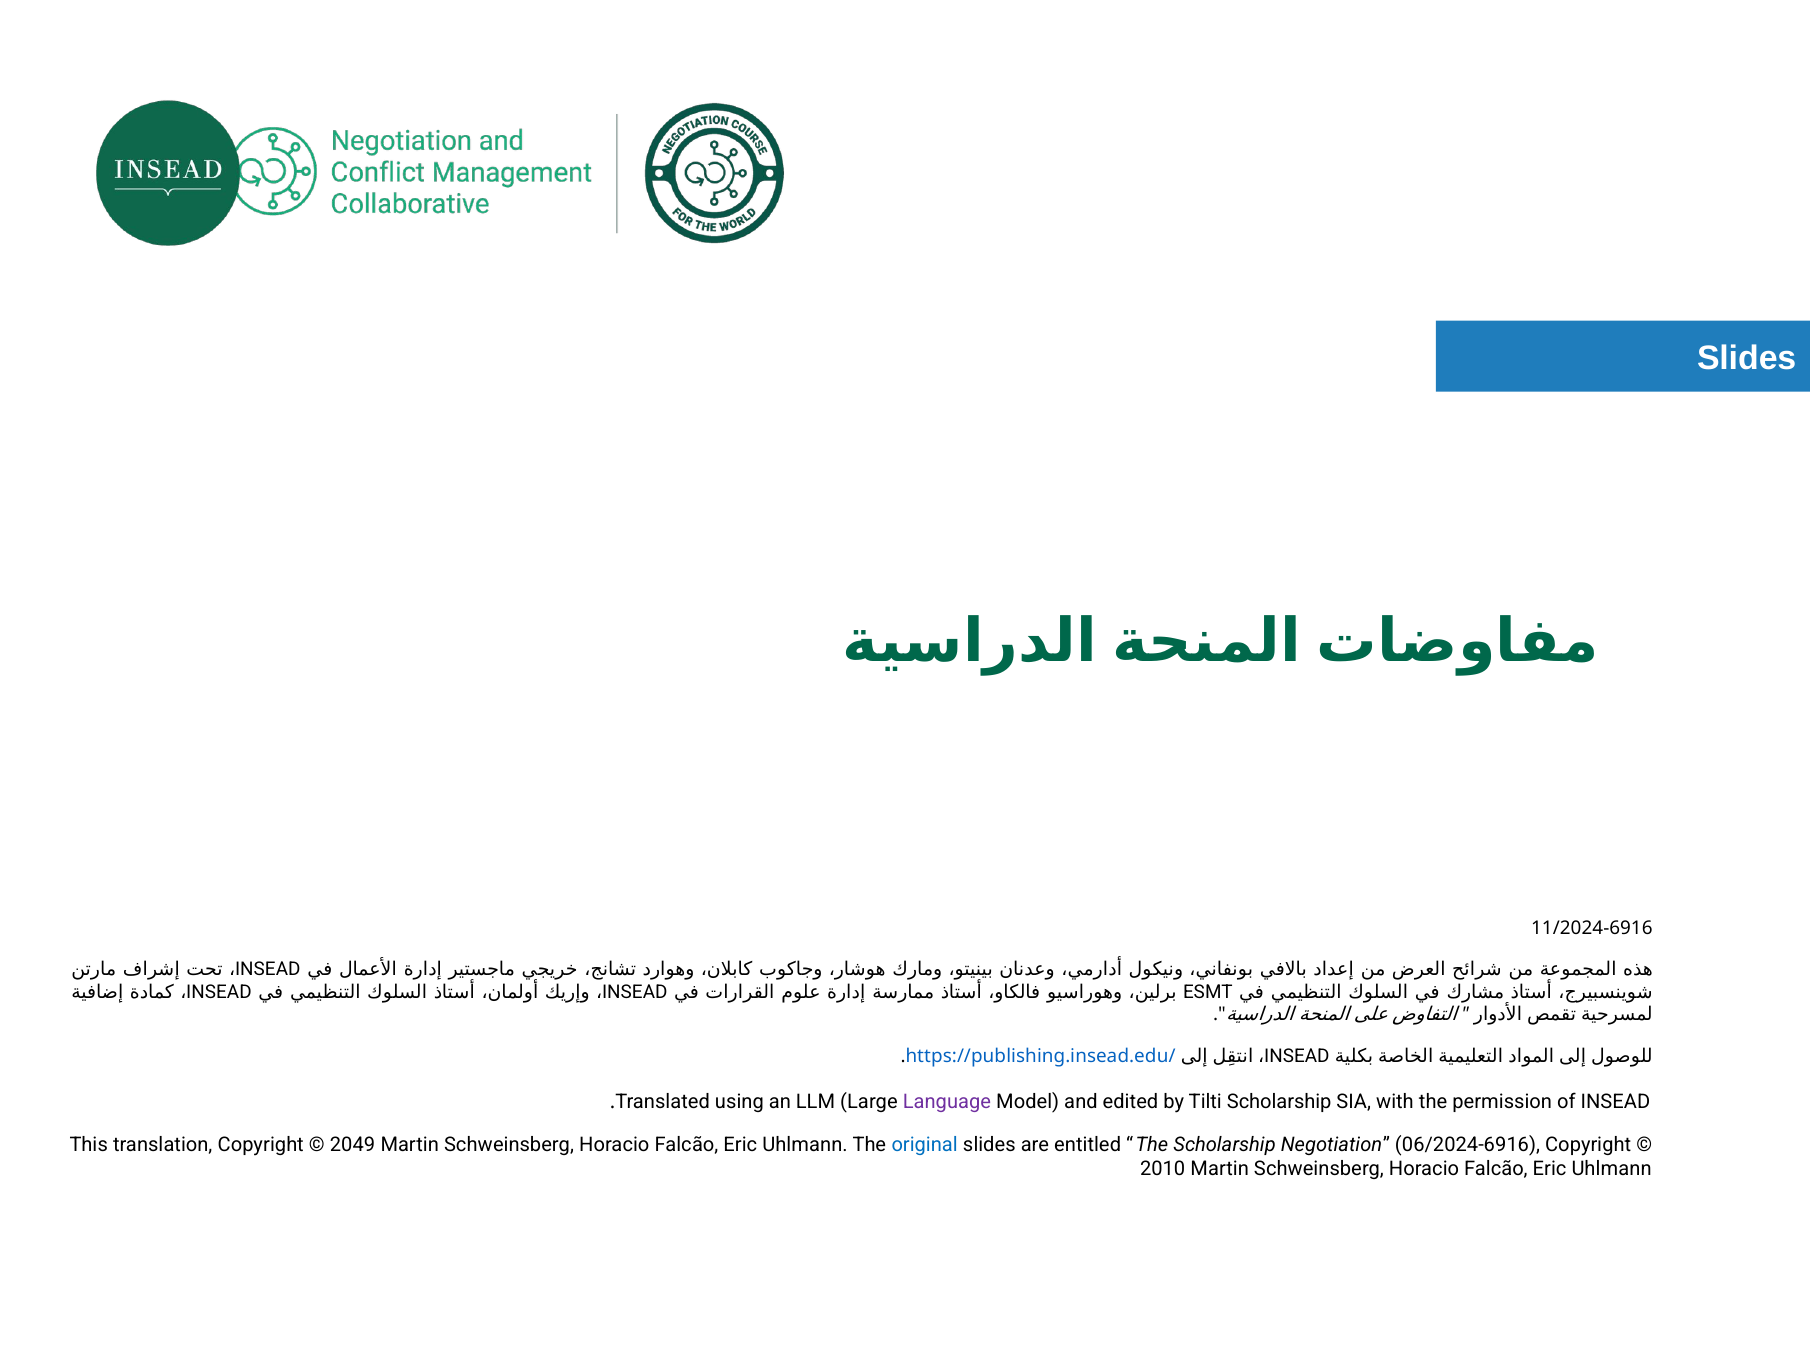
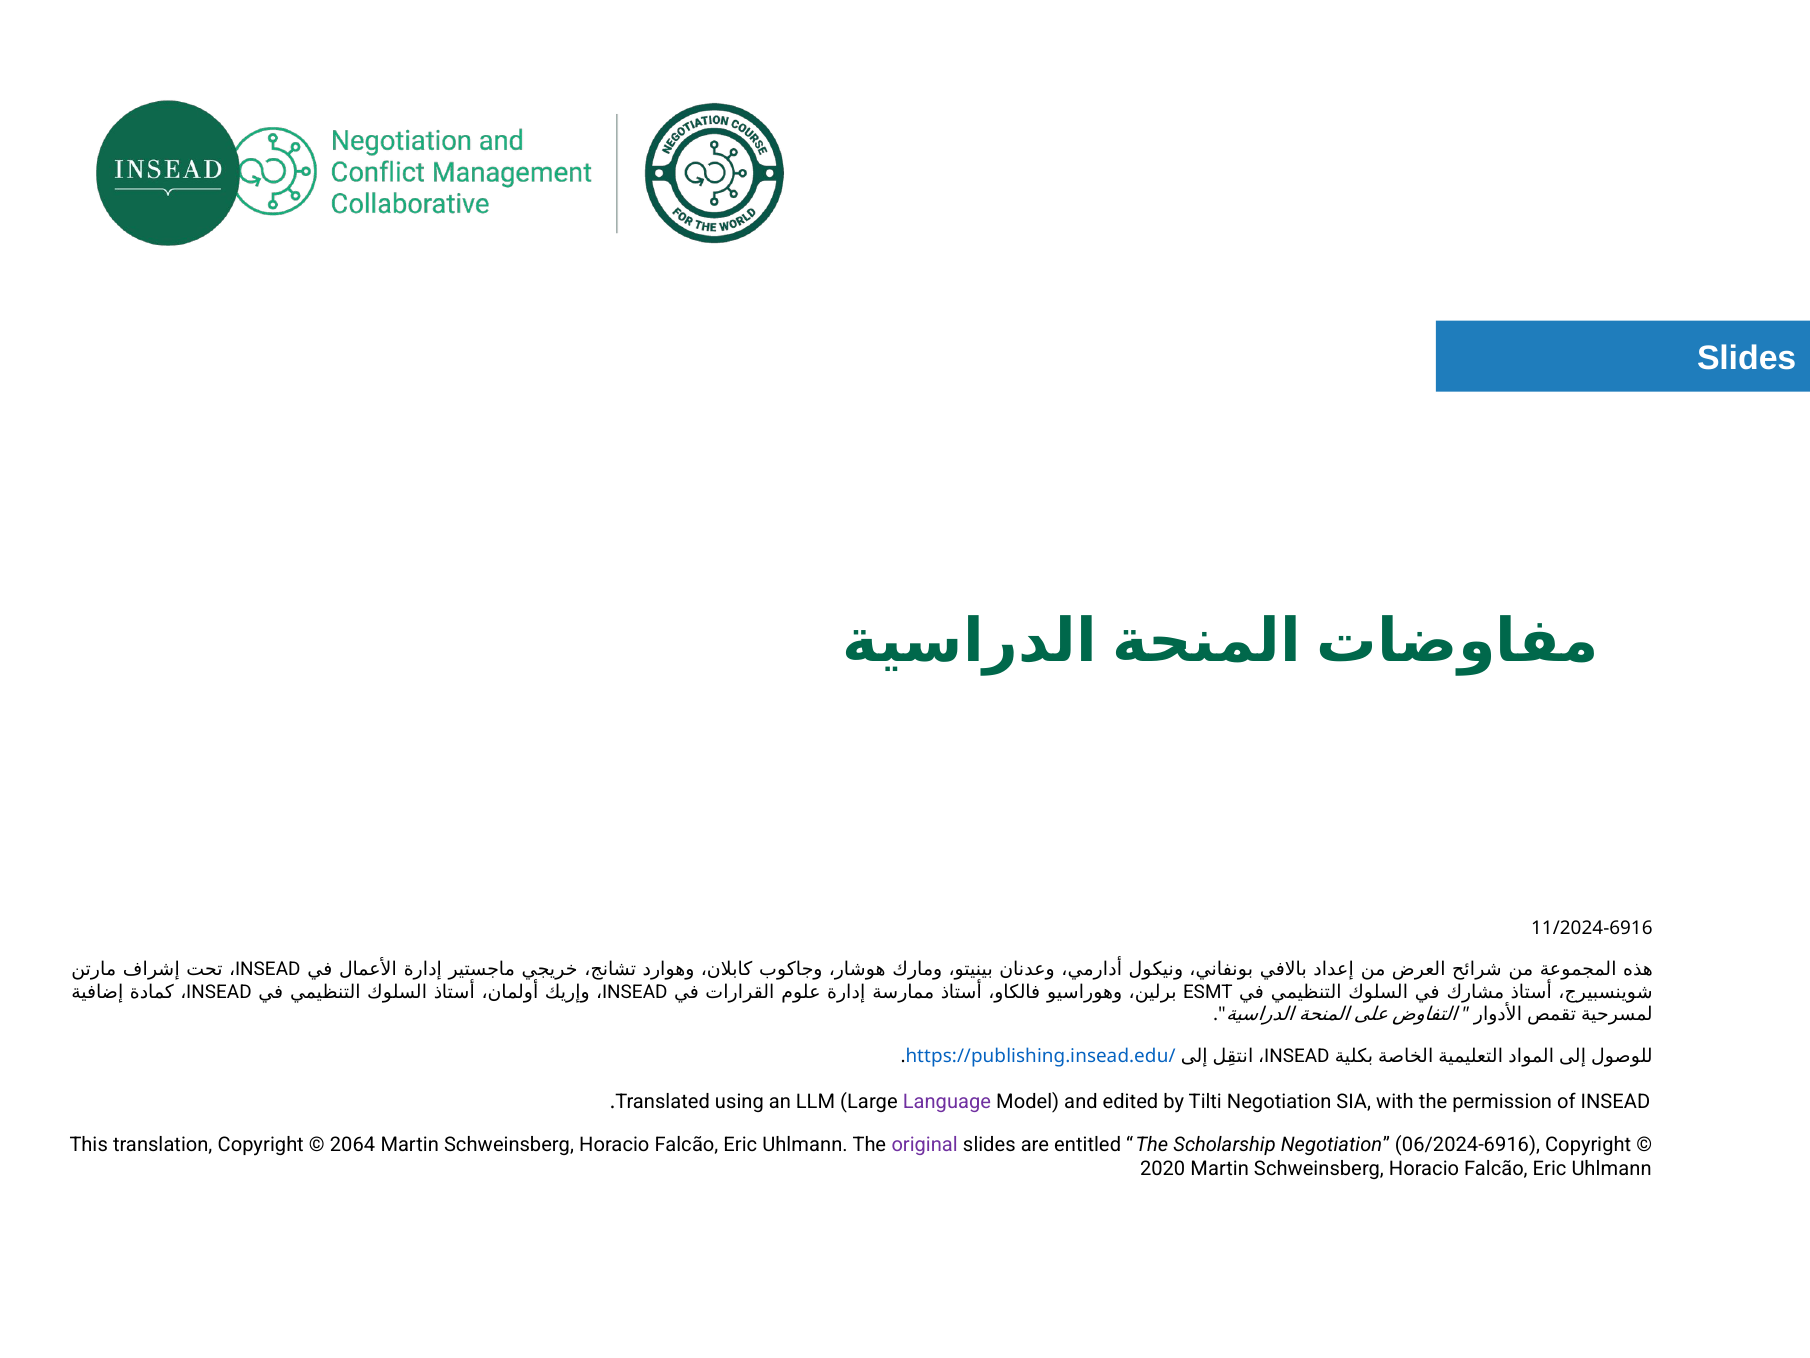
Tilti Scholarship: Scholarship -> Negotiation (1279, 1101)
2049: 2049 -> 2064 (353, 1144)
original colour: blue -> purple (925, 1144)
2010: 2010 -> 2020 (1163, 1168)
